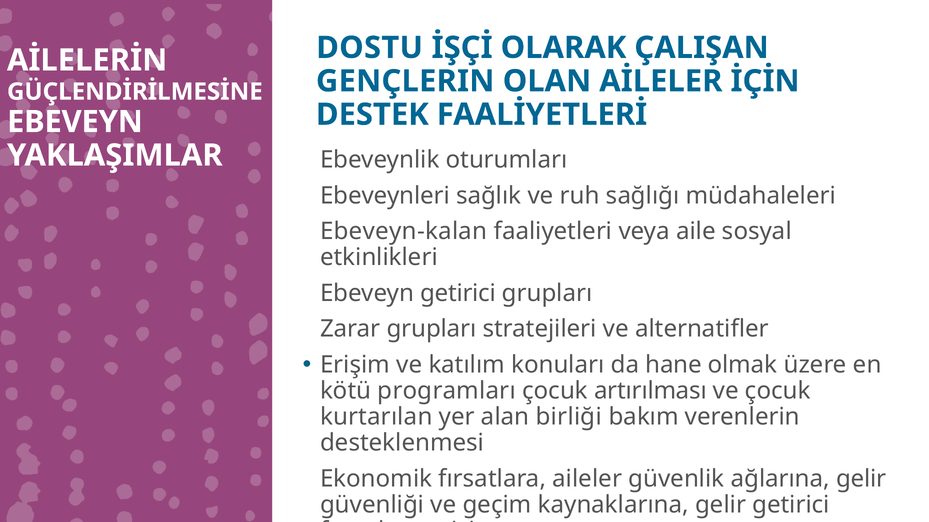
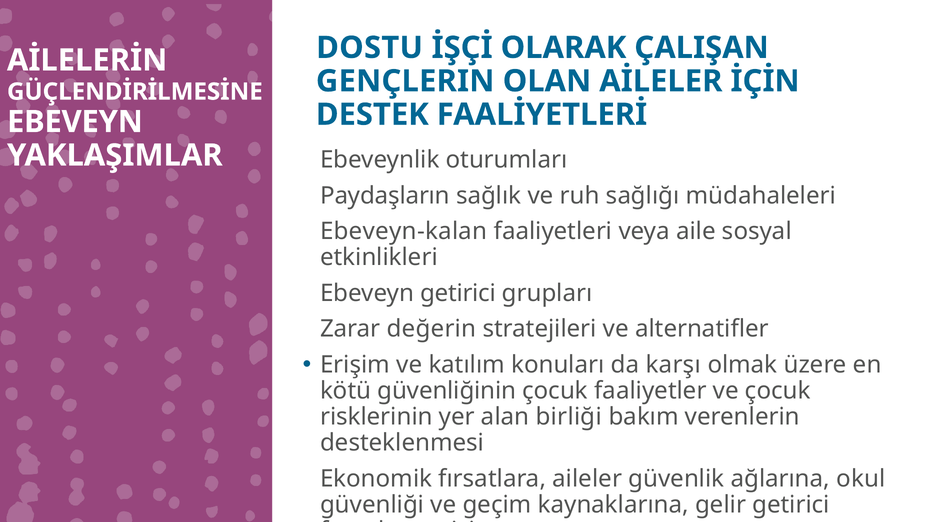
Ebeveynleri: Ebeveynleri -> Paydaşların (385, 196)
Zarar grupları: grupları -> değerin (431, 329)
hane: hane -> karşı (673, 365)
programları: programları -> güvenliğinin (447, 391)
artırılması: artırılması -> faaliyetler (650, 391)
kurtarılan: kurtarılan -> risklerinin (376, 417)
ağlarına gelir: gelir -> okul (861, 479)
